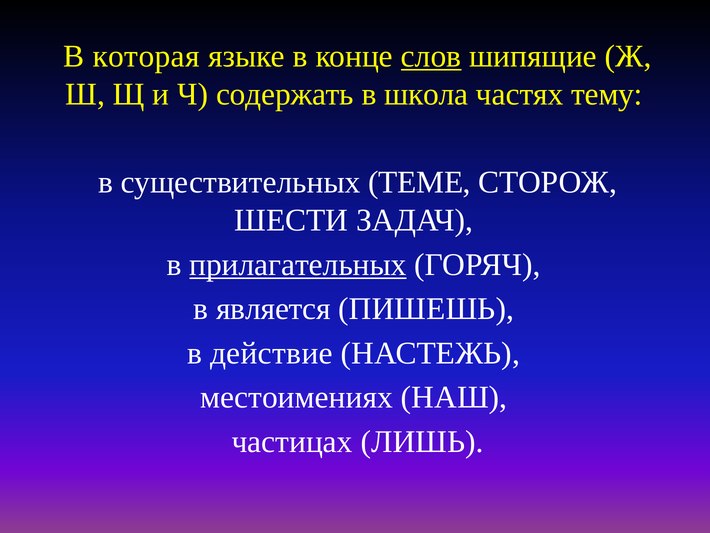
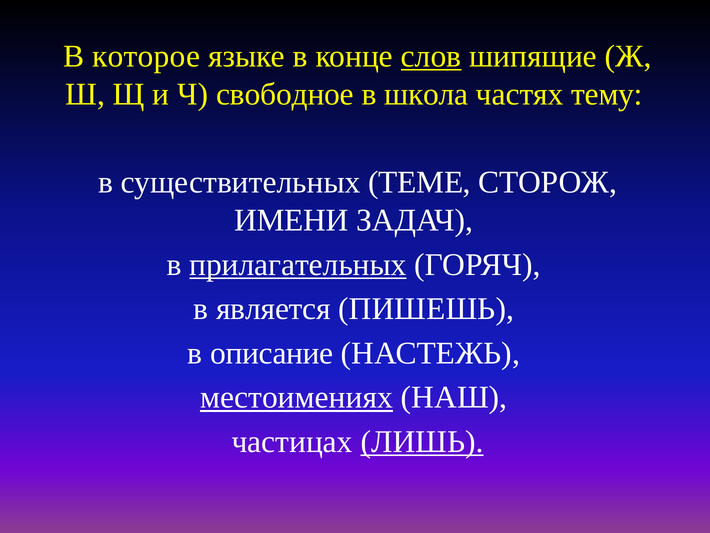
которая: которая -> которое (146, 56)
содержать: содержать -> свободное (285, 94)
ШЕСТИ: ШЕСТИ -> ИМЕНИ (291, 220)
действие: действие -> описание (272, 353)
местоимениях underline: none -> present (297, 397)
ЛИШЬ underline: none -> present (422, 441)
